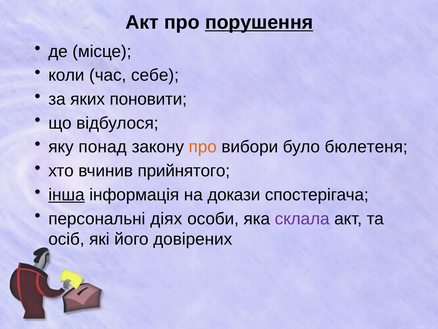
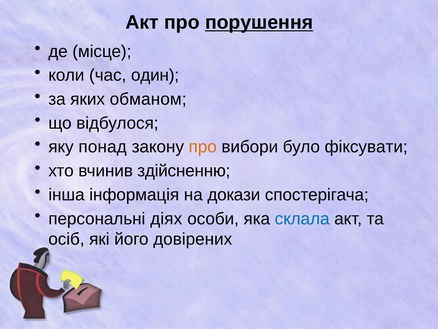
себе: себе -> один (155, 75)
поновити: поновити -> обманом (148, 99)
бюлетеня: бюлетеня -> фіксувати (366, 147)
прийнятого: прийнятого -> здійсненню (184, 171)
інша underline: present -> none (66, 195)
склала colour: purple -> blue (302, 218)
